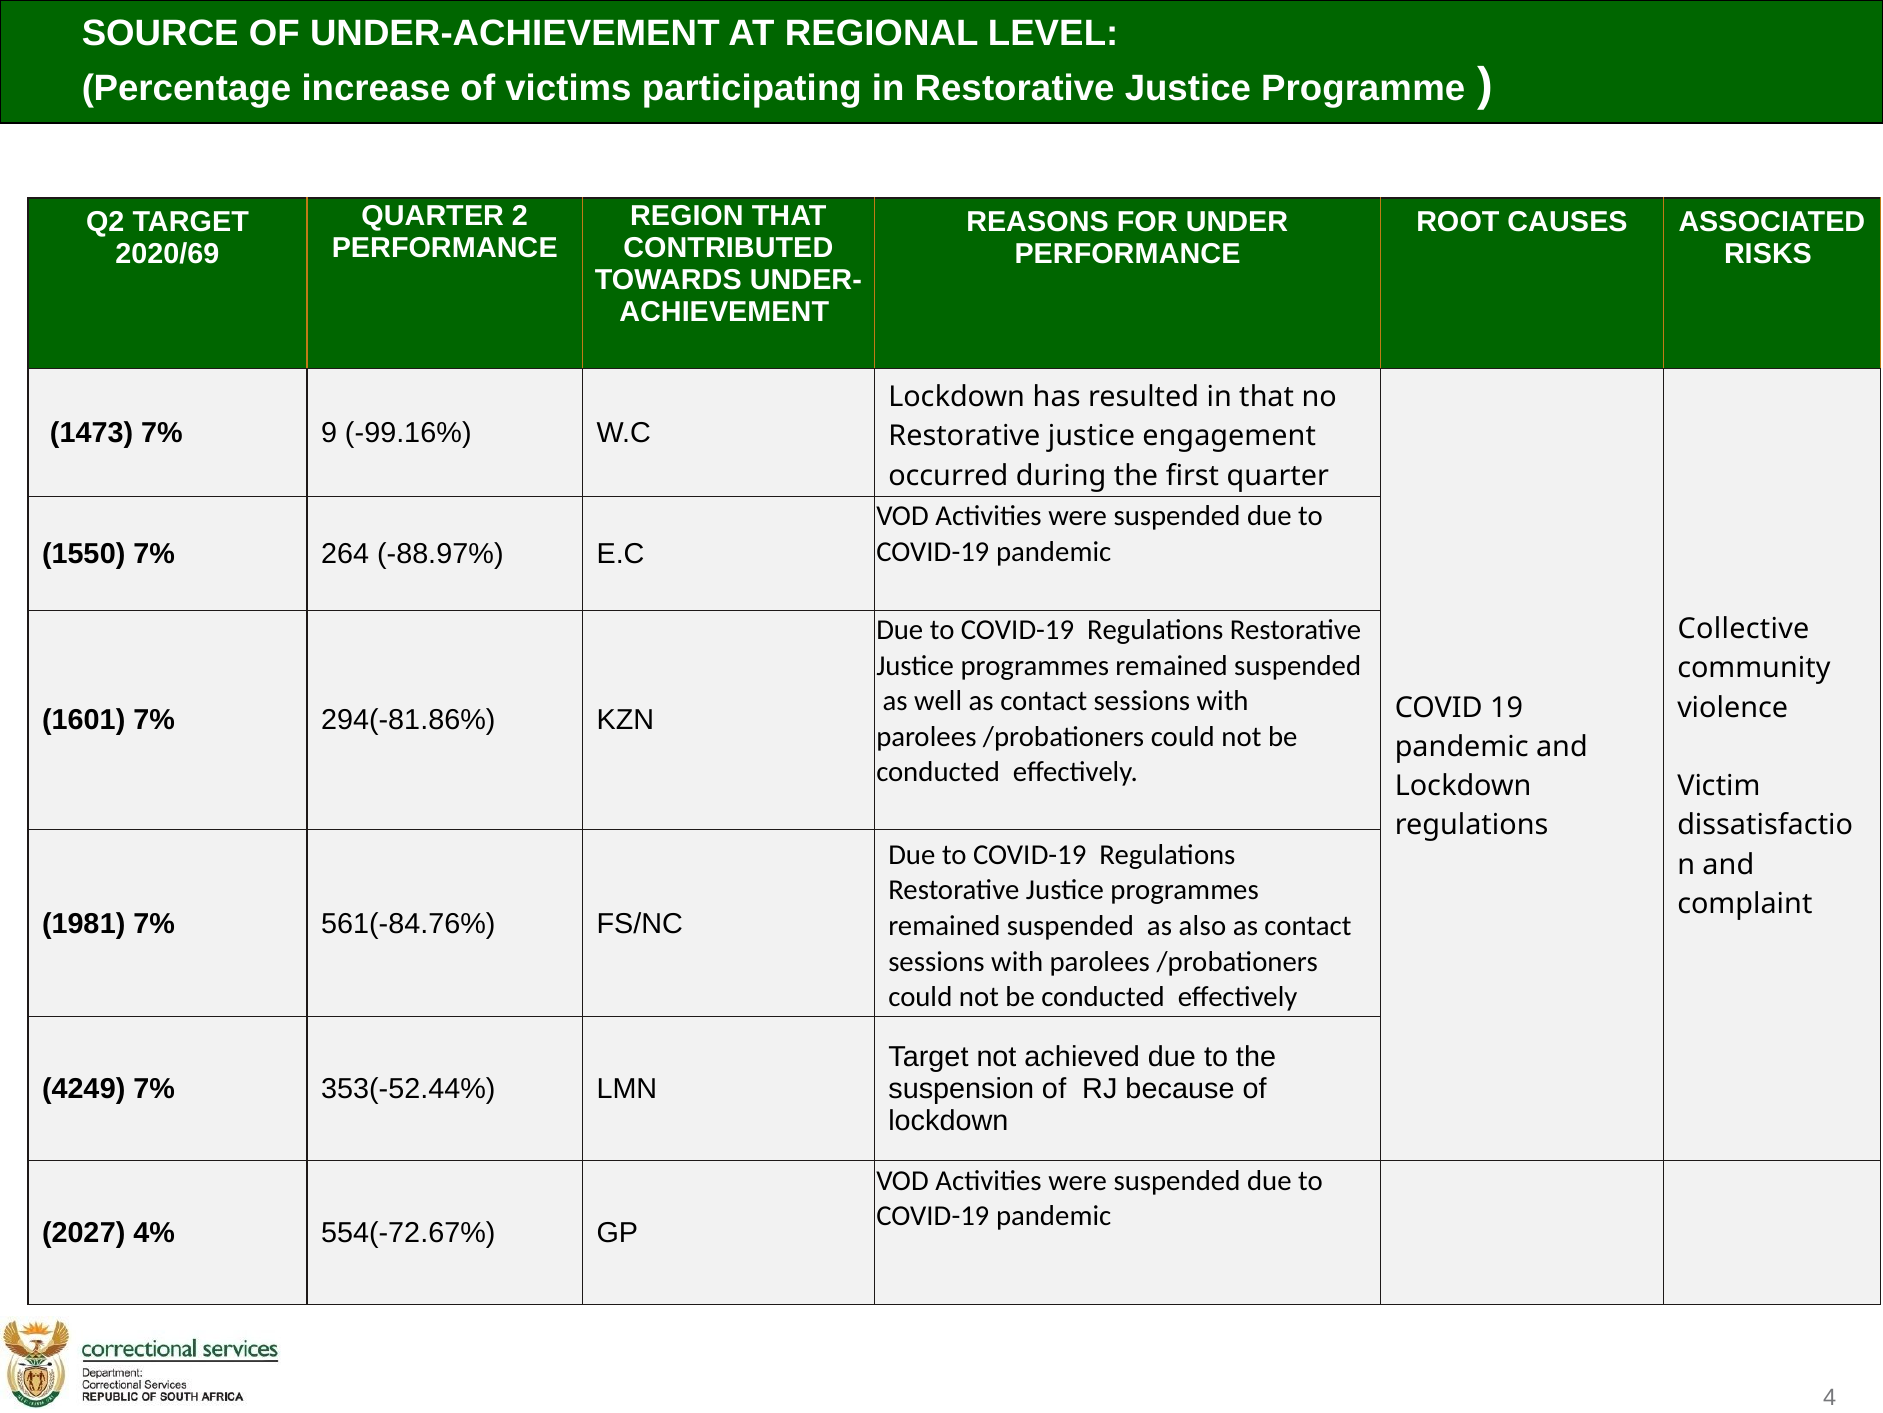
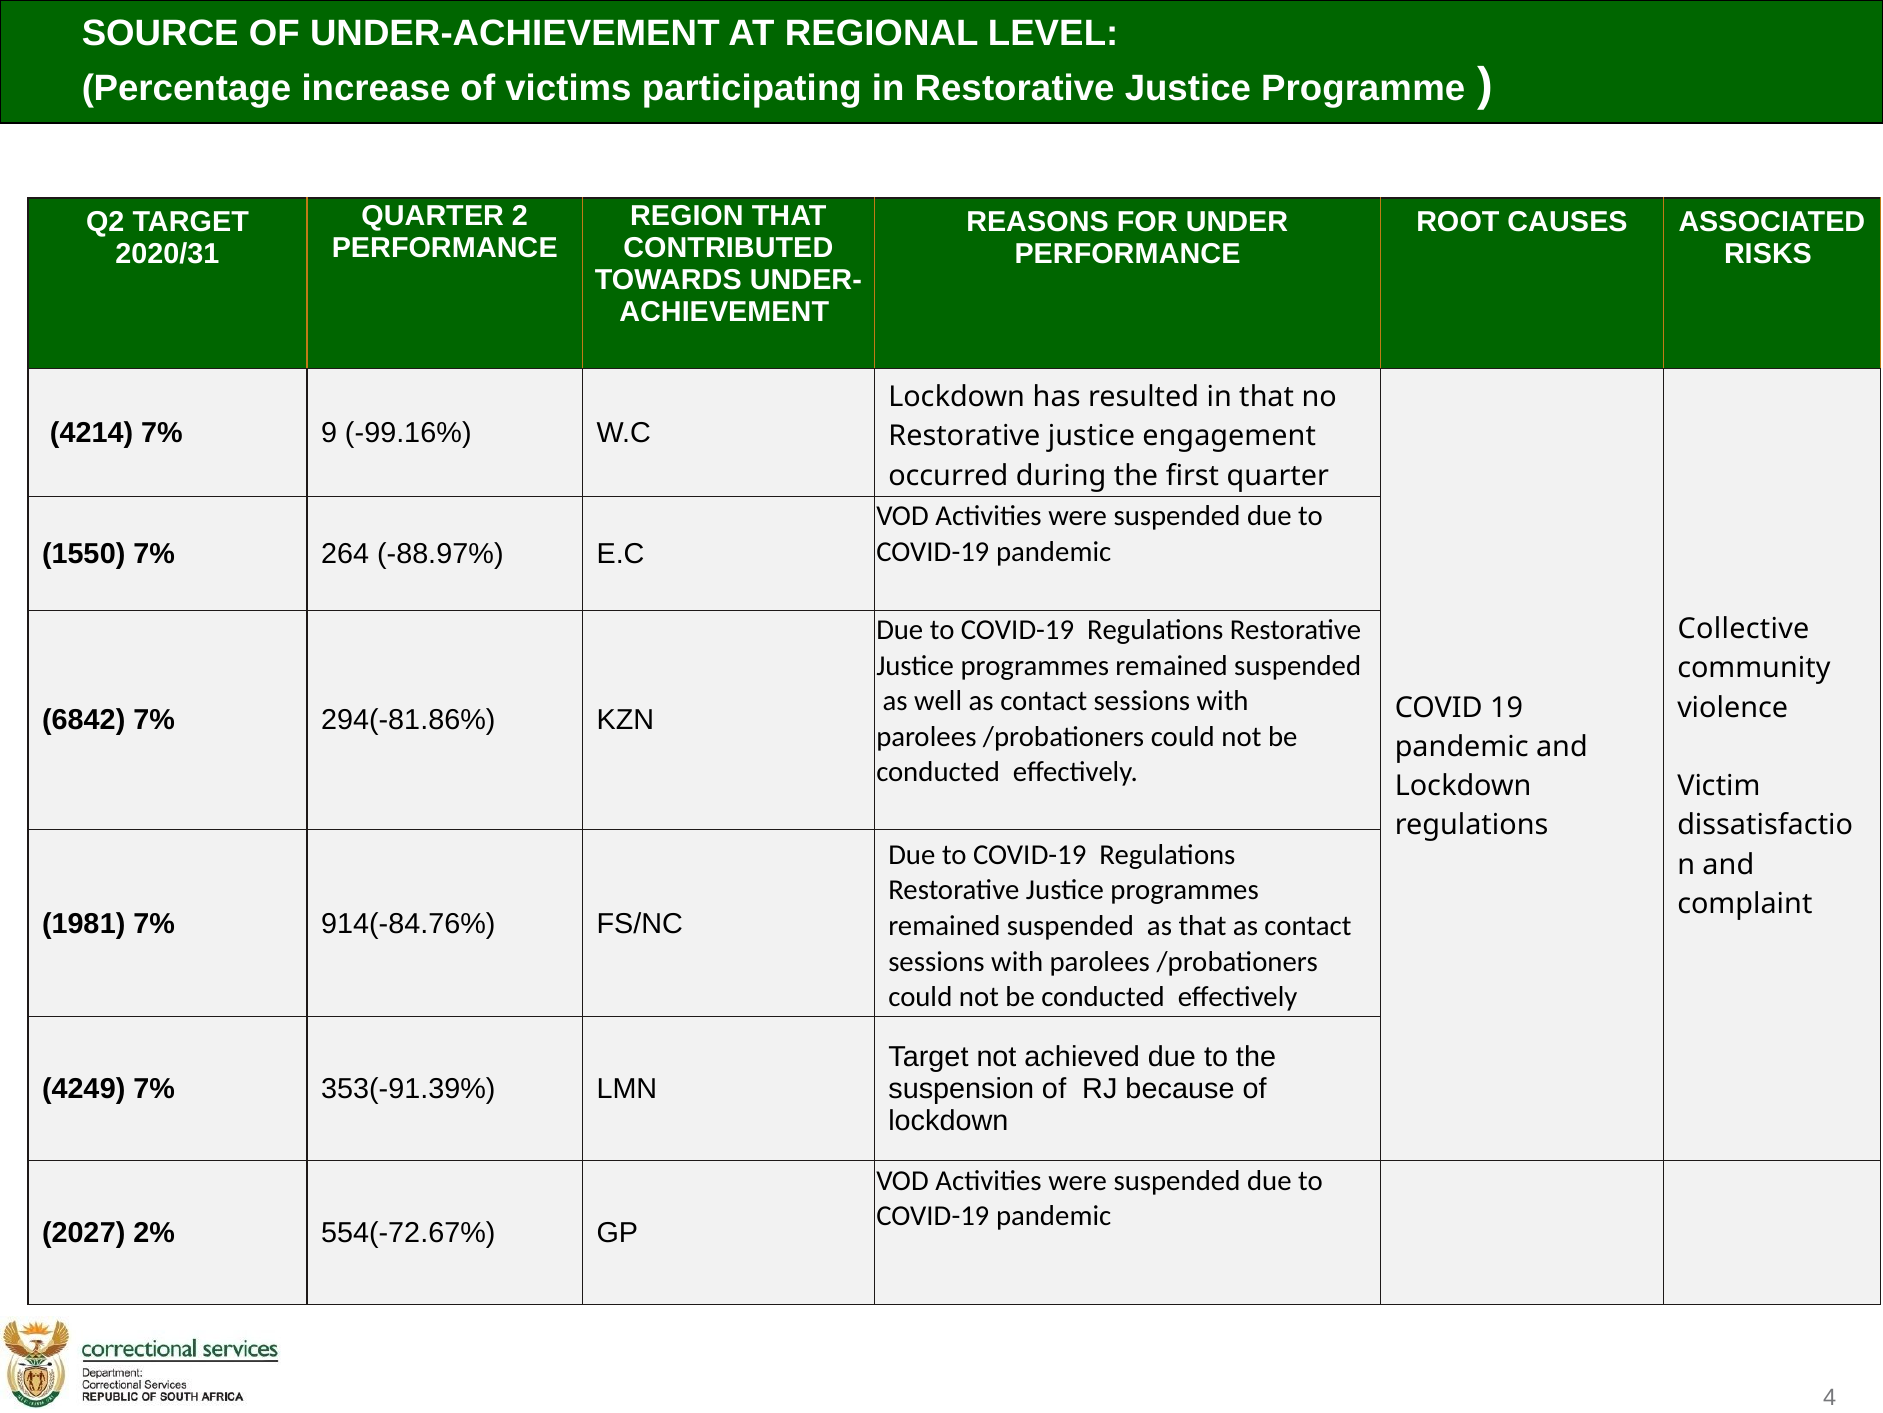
2020/69: 2020/69 -> 2020/31 (167, 253)
1473: 1473 -> 4214 (92, 433)
1601: 1601 -> 6842 (84, 720)
561(-84.76%: 561(-84.76% -> 914(-84.76% (408, 923)
as also: also -> that (1203, 925)
353(-52.44%: 353(-52.44% -> 353(-91.39% (408, 1089)
4%: 4% -> 2% (154, 1233)
